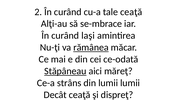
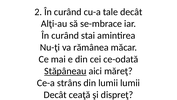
tale ceaţă: ceaţă -> decât (131, 12)
laşi: laşi -> stai (88, 35)
rămânea underline: present -> none (91, 47)
